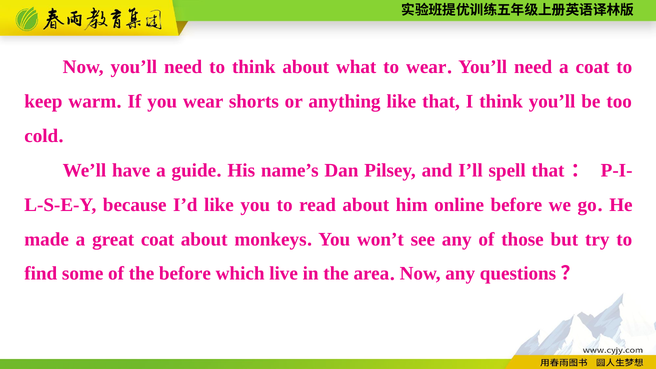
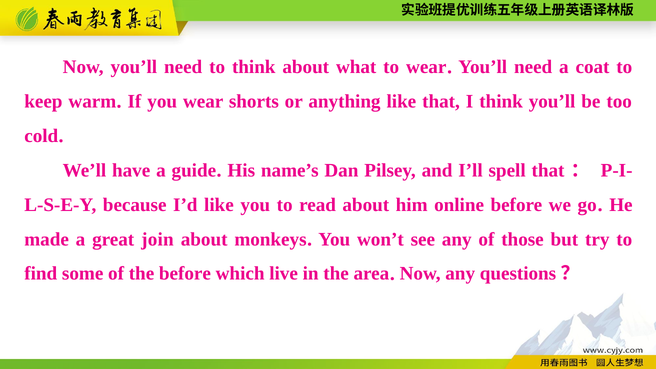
great coat: coat -> join (157, 239)
